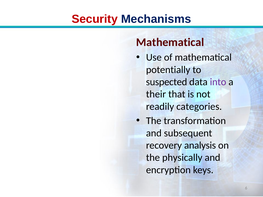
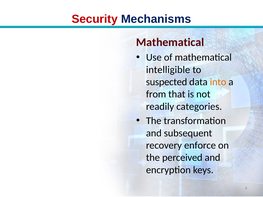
potentially: potentially -> intelligible (168, 70)
into colour: purple -> orange (218, 82)
their: their -> from (156, 94)
analysis: analysis -> enforce (200, 145)
physically: physically -> perceived (182, 158)
